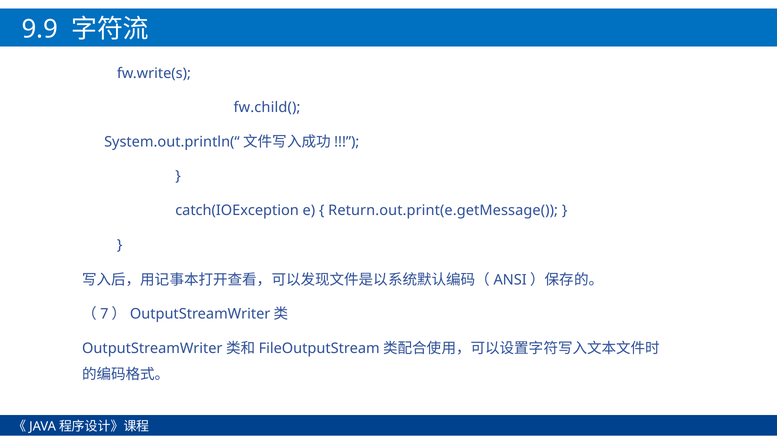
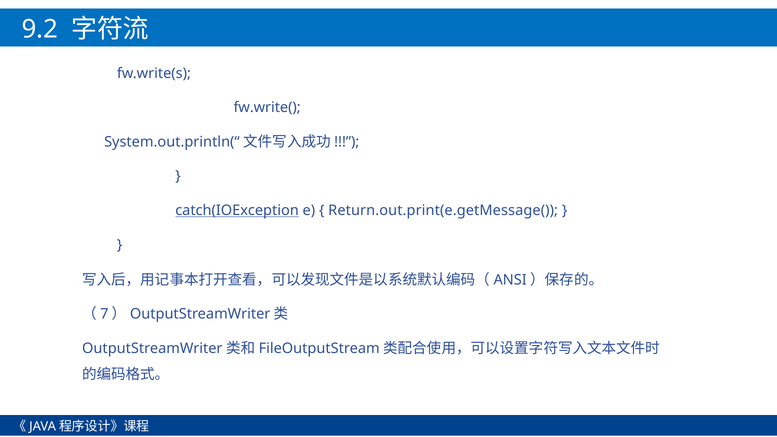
9.9: 9.9 -> 9.2 (40, 29)
fw.child(: fw.child( -> fw.write( (267, 108)
catch(IOException underline: none -> present (237, 211)
